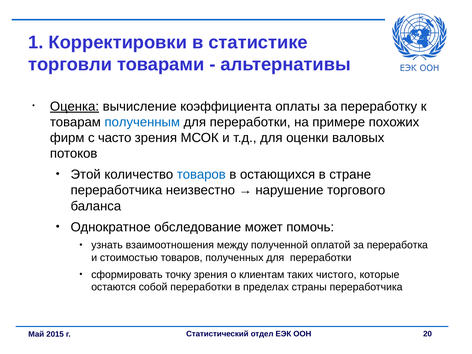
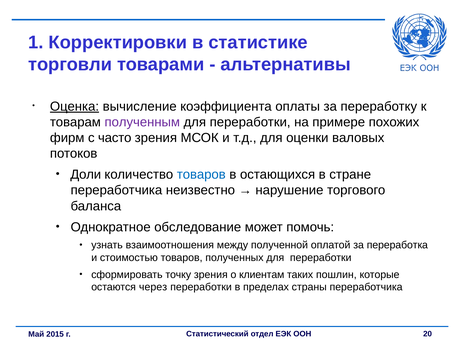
полученным colour: blue -> purple (142, 122)
Этой: Этой -> Доли (86, 175)
чистого: чистого -> пошлин (336, 275)
собой: собой -> через (153, 287)
